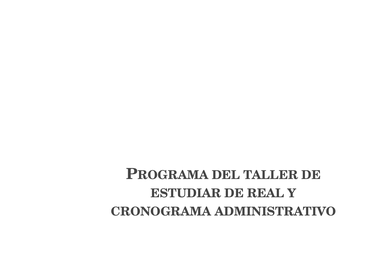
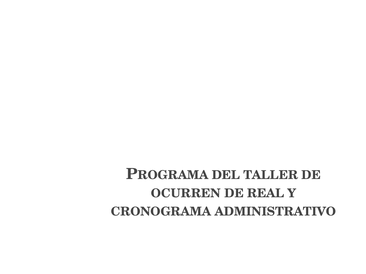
ESTUDIAR: ESTUDIAR -> OCURREN (186, 194)
